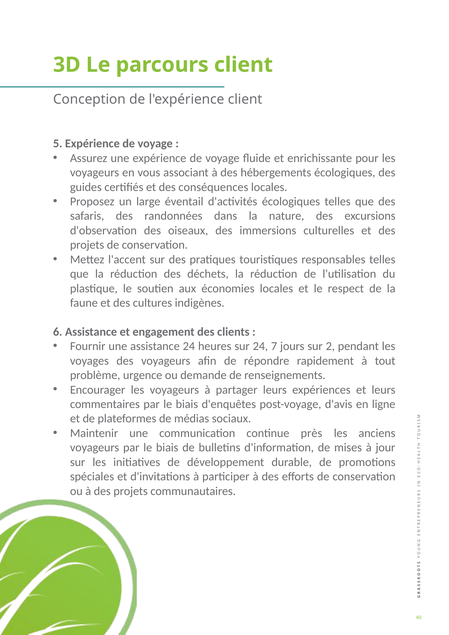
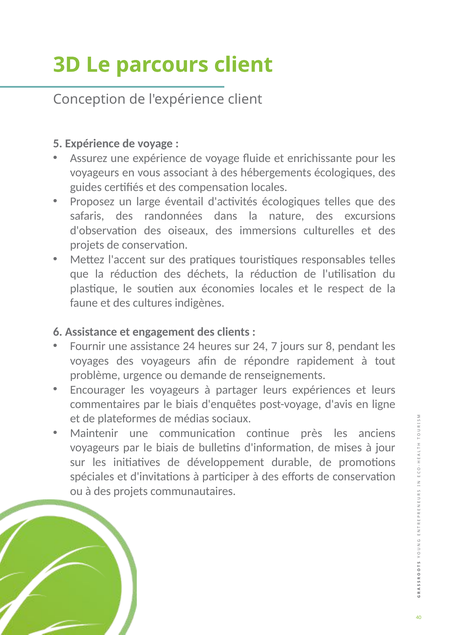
conséquences: conséquences -> compensation (213, 187)
2: 2 -> 8 (330, 346)
